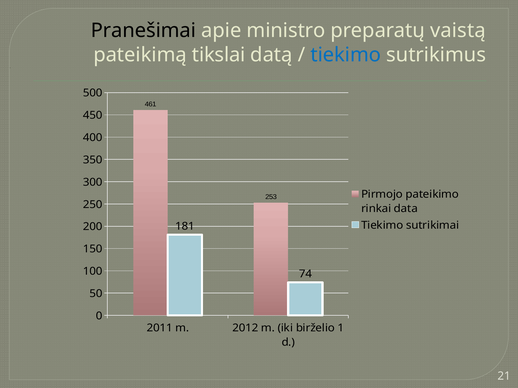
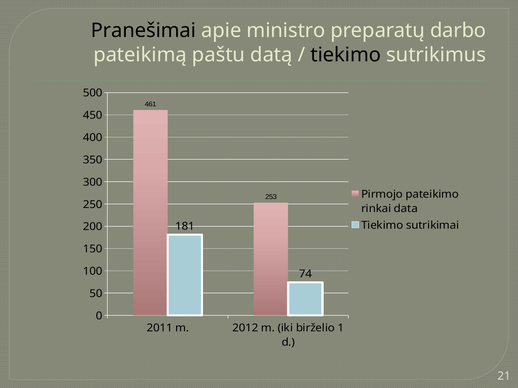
vaistą: vaistą -> darbo (458, 31)
tikslai: tikslai -> paštu (219, 55)
tiekimo colour: blue -> black (346, 55)
